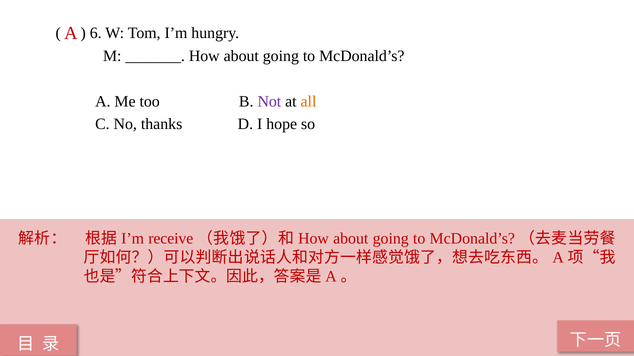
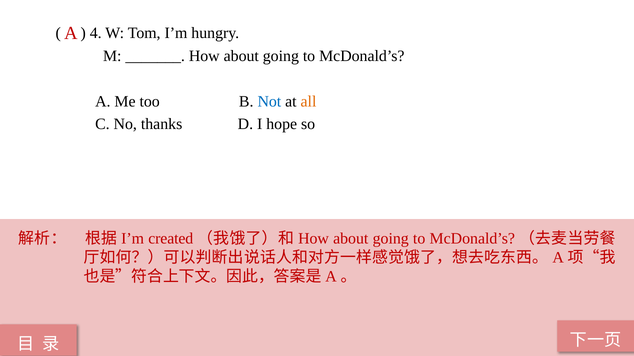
6: 6 -> 4 (96, 33)
Not colour: purple -> blue (269, 102)
receive: receive -> created (171, 239)
